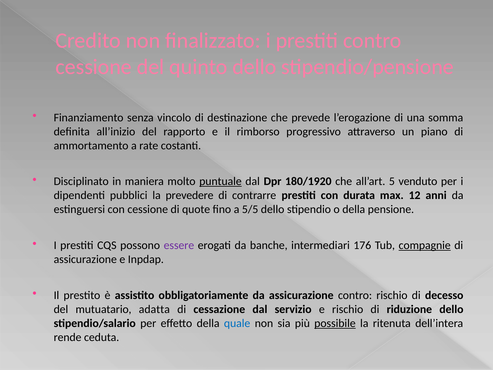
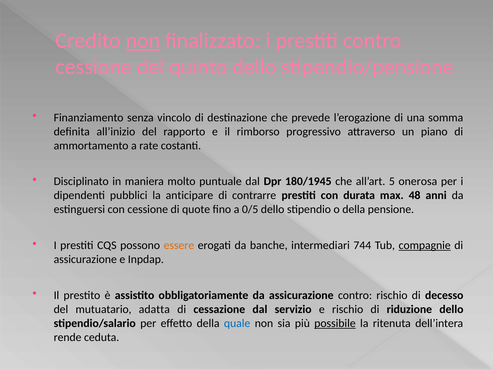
non underline: none -> present (143, 40)
puntuale underline: present -> none (220, 181)
180/1920: 180/1920 -> 180/1945 (308, 181)
venduto: venduto -> onerosa (418, 181)
prevedere: prevedere -> anticipare (189, 195)
12: 12 -> 48 (415, 195)
5/5: 5/5 -> 0/5 (250, 209)
essere colour: purple -> orange (179, 245)
176: 176 -> 744 (362, 245)
